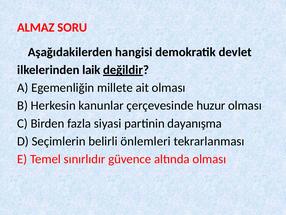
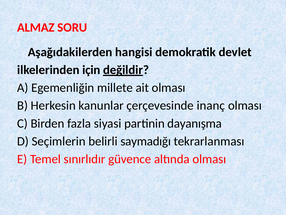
laik: laik -> için (91, 70)
huzur: huzur -> inanç (211, 105)
önlemleri: önlemleri -> saymadığı (146, 141)
